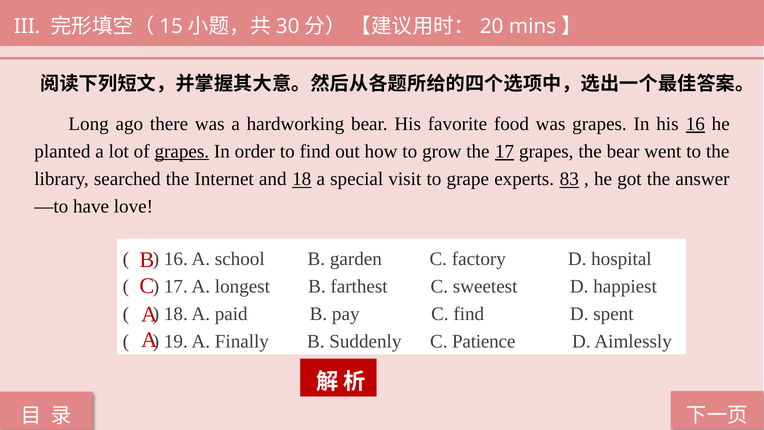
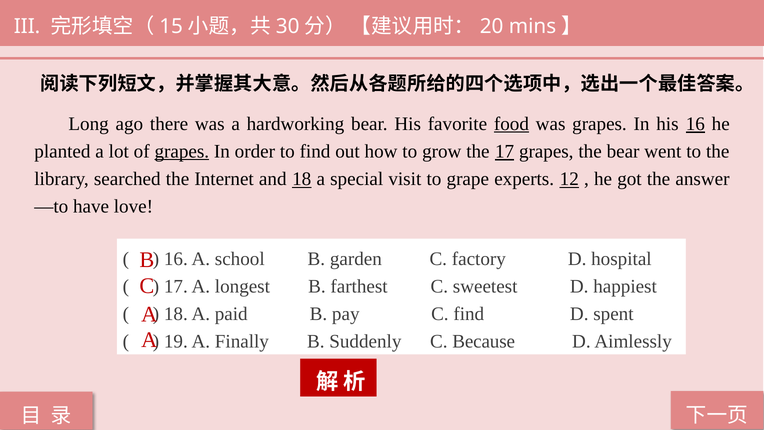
food underline: none -> present (511, 124)
83: 83 -> 12 (569, 179)
Patience: Patience -> Because (484, 341)
